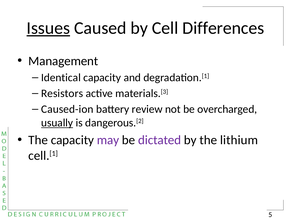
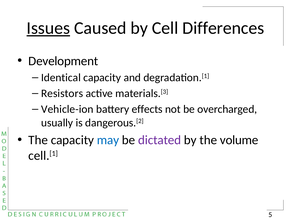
Management: Management -> Development (63, 61)
Caused-ion: Caused-ion -> Vehicle-ion (67, 109)
review: review -> effects (147, 109)
usually underline: present -> none (57, 123)
may colour: purple -> blue (108, 140)
lithium: lithium -> volume (239, 140)
